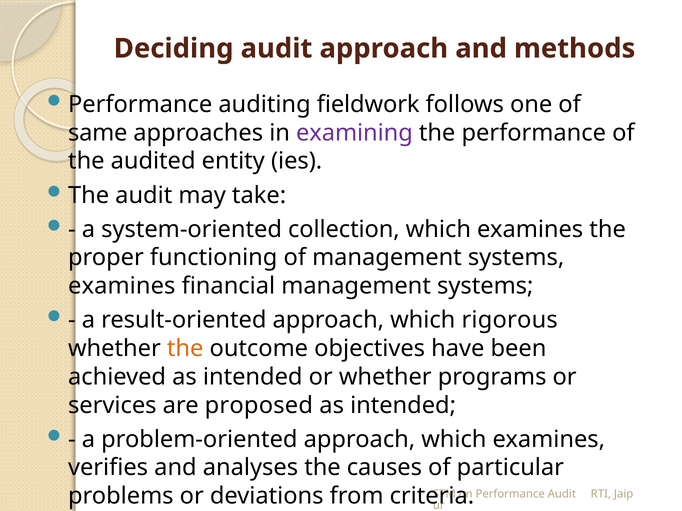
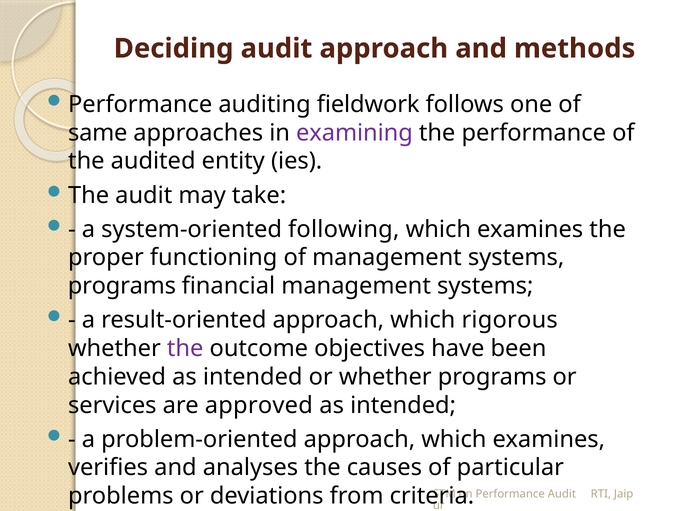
collection: collection -> following (344, 229)
examines: examines -> programs (122, 286)
the colour: orange -> purple (185, 349)
proposed: proposed -> approved (259, 406)
